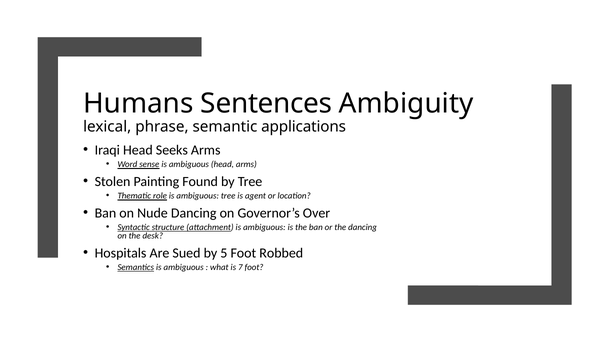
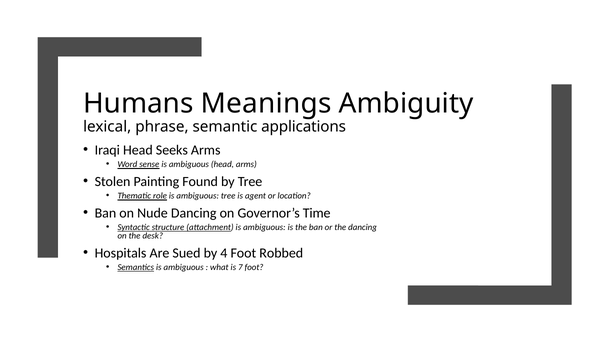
Sentences: Sentences -> Meanings (266, 104)
Over: Over -> Time (317, 213)
5: 5 -> 4 (224, 253)
